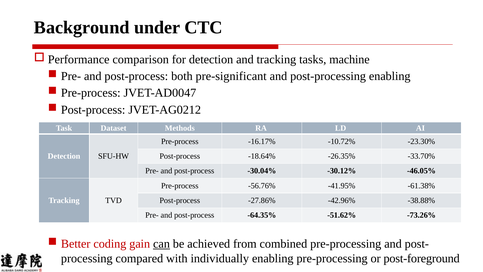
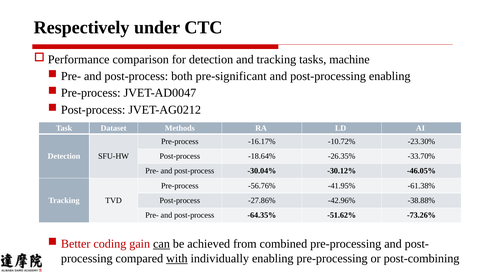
Background: Background -> Respectively (82, 27)
with underline: none -> present (177, 258)
post-foreground: post-foreground -> post-combining (422, 258)
